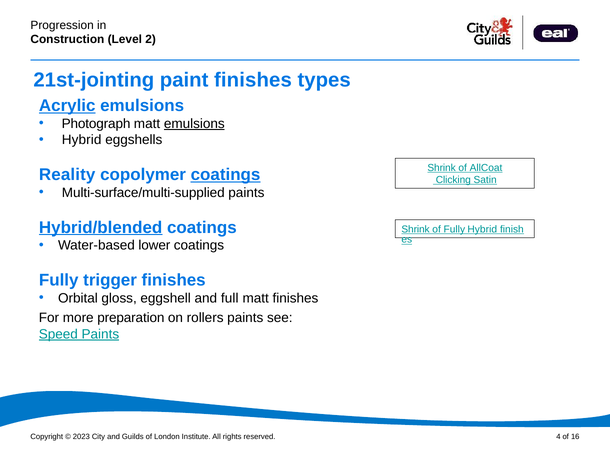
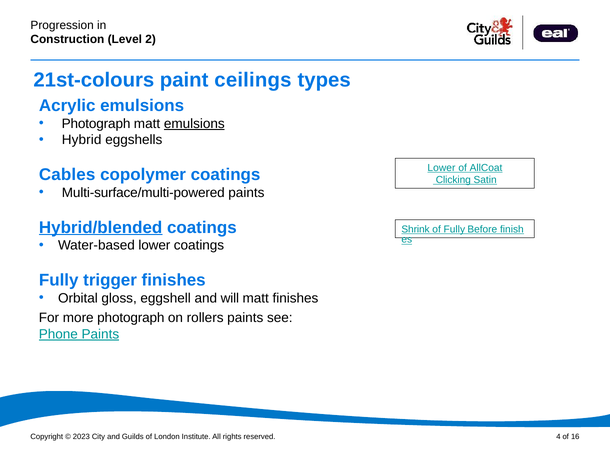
21st-jointing: 21st-jointing -> 21st-colours (94, 80)
paint finishes: finishes -> ceilings (253, 80)
Acrylic underline: present -> none (67, 106)
Shrink: Shrink -> Lower (441, 168)
Reality: Reality -> Cables (67, 175)
coatings underline: present -> none (226, 175)
Multi-surface/multi-supplied: Multi-surface/multi-supplied -> Multi-surface/multi-powered (143, 193)
Fully Hybrid: Hybrid -> Before (482, 230)
full: full -> will (230, 299)
more preparation: preparation -> photograph (131, 318)
Speed: Speed -> Phone (58, 334)
